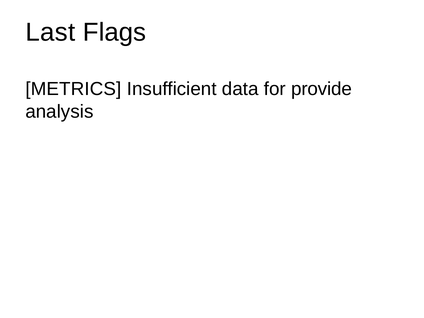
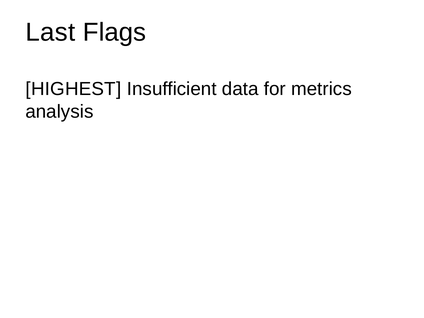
METRICS: METRICS -> HIGHEST (73, 89)
provide: provide -> metrics (321, 89)
